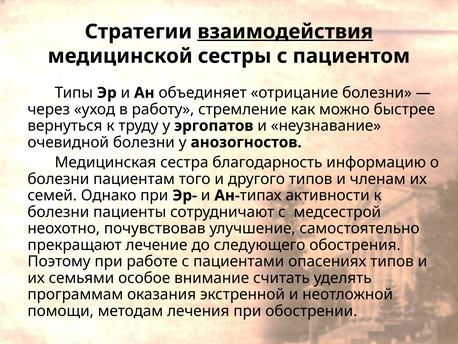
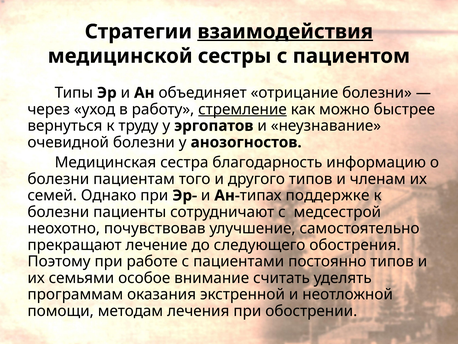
стремление underline: none -> present (242, 109)
активности: активности -> поддержке (328, 195)
опасениях: опасениях -> постоянно (327, 261)
